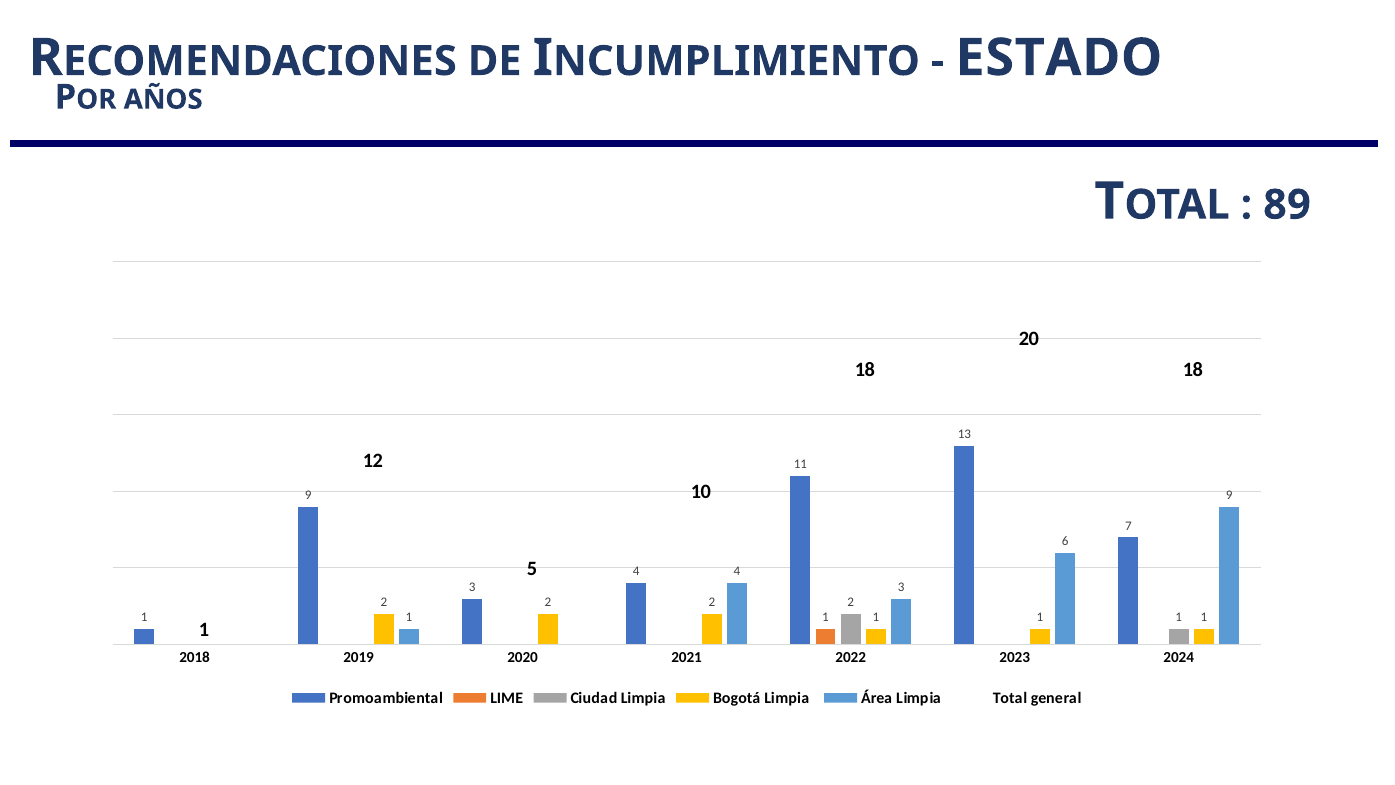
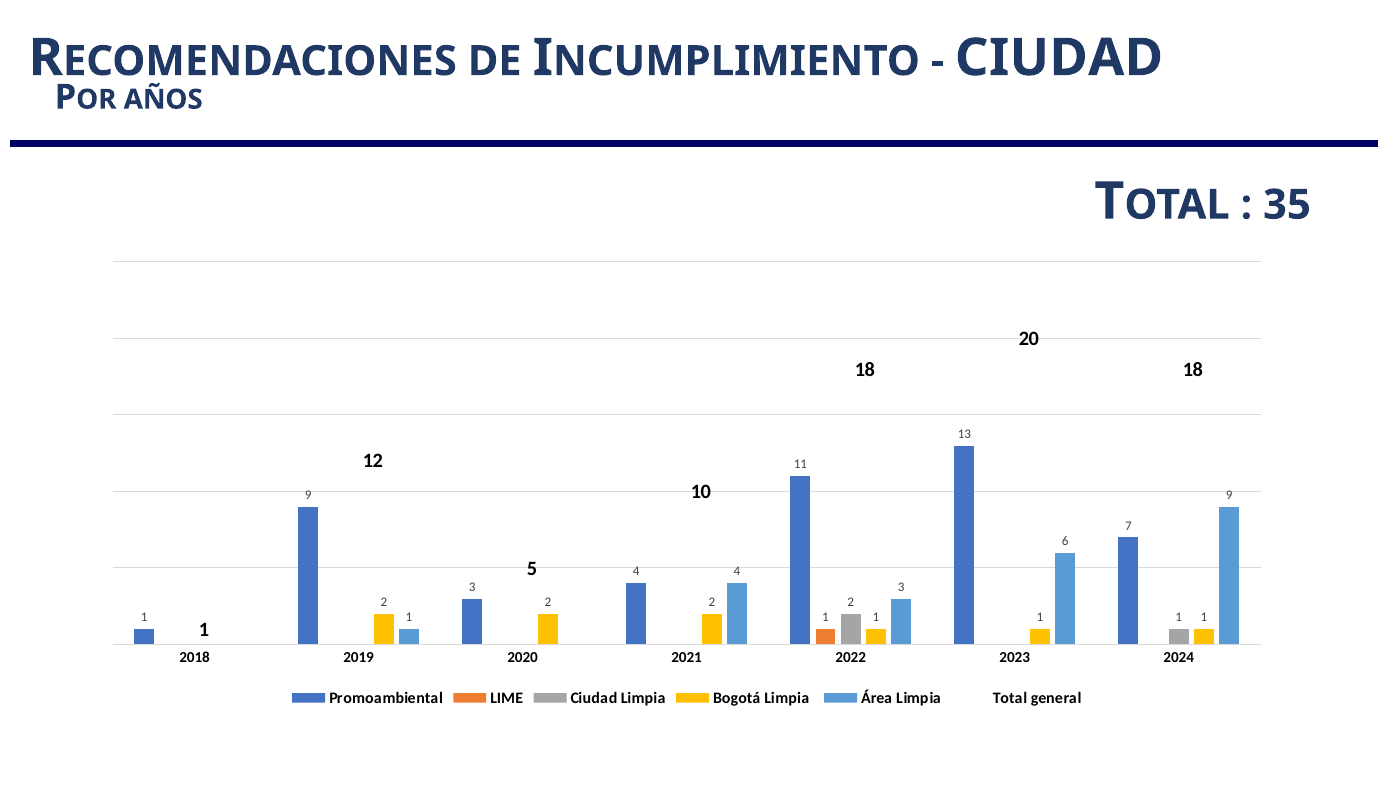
ESTADO: ESTADO -> CIUDAD (1059, 58)
89: 89 -> 35 (1287, 205)
